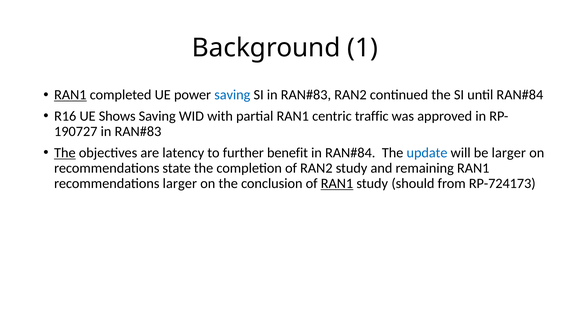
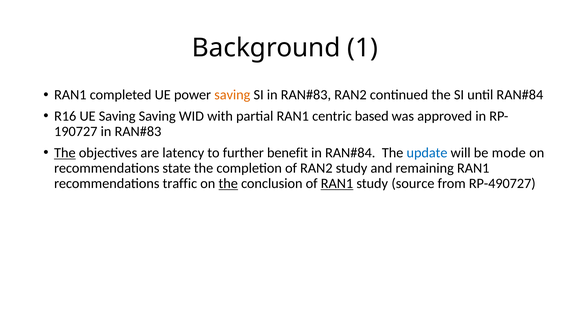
RAN1 underline: present -> none (70, 95)
saving colour: blue -> orange (232, 95)
UE Shows: Shows -> Saving (117, 116)
traffic: traffic -> based (372, 116)
be larger: larger -> mode (509, 153)
recommendations larger: larger -> traffic (180, 184)
the underline: none -> present (228, 184)
should: should -> source (413, 184)
RP-724173: RP-724173 -> RP-490727 (502, 184)
